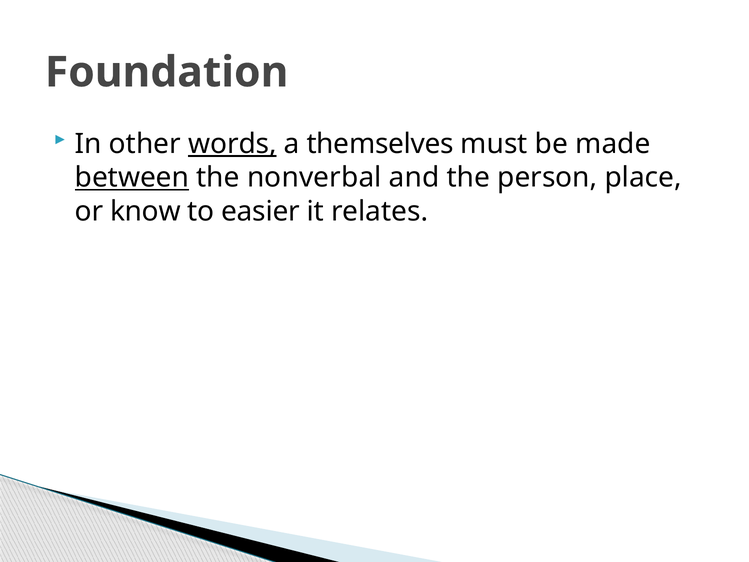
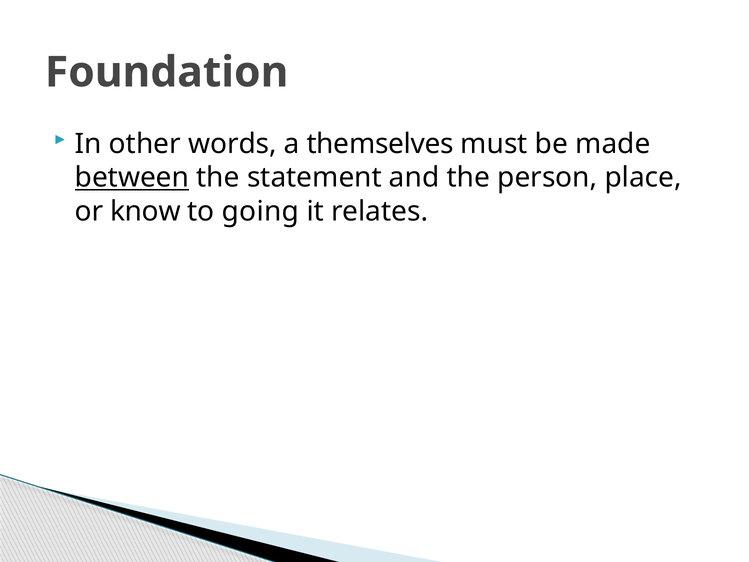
words underline: present -> none (232, 144)
nonverbal: nonverbal -> statement (314, 178)
easier: easier -> going (260, 211)
